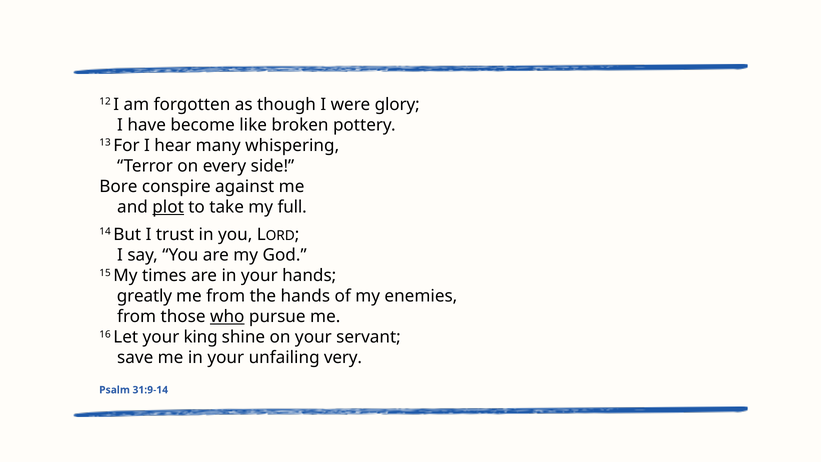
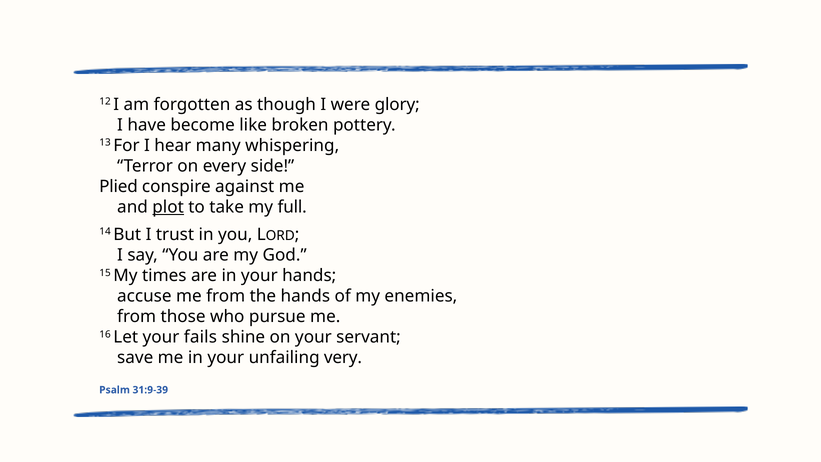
Bore: Bore -> Plied (118, 186)
greatly: greatly -> accuse (144, 296)
who underline: present -> none (227, 317)
king: king -> fails (200, 337)
31:9-14: 31:9-14 -> 31:9-39 (150, 390)
